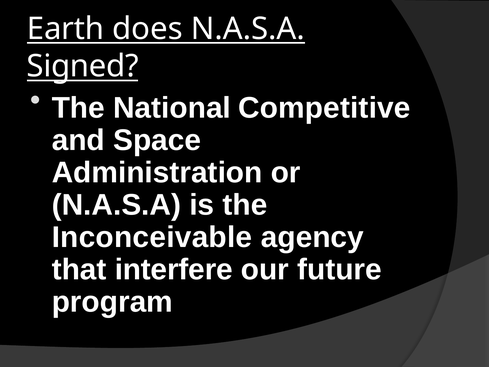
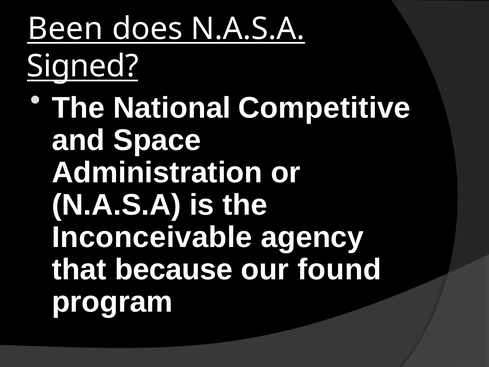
Earth: Earth -> Been (65, 29)
interfere: interfere -> because (174, 269)
future: future -> found (339, 269)
